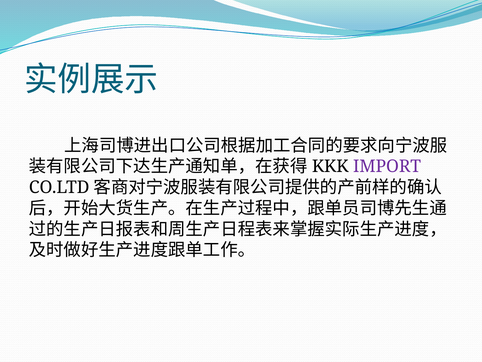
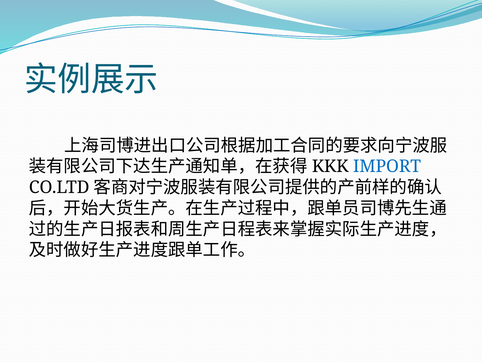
IMPORT colour: purple -> blue (387, 166)
